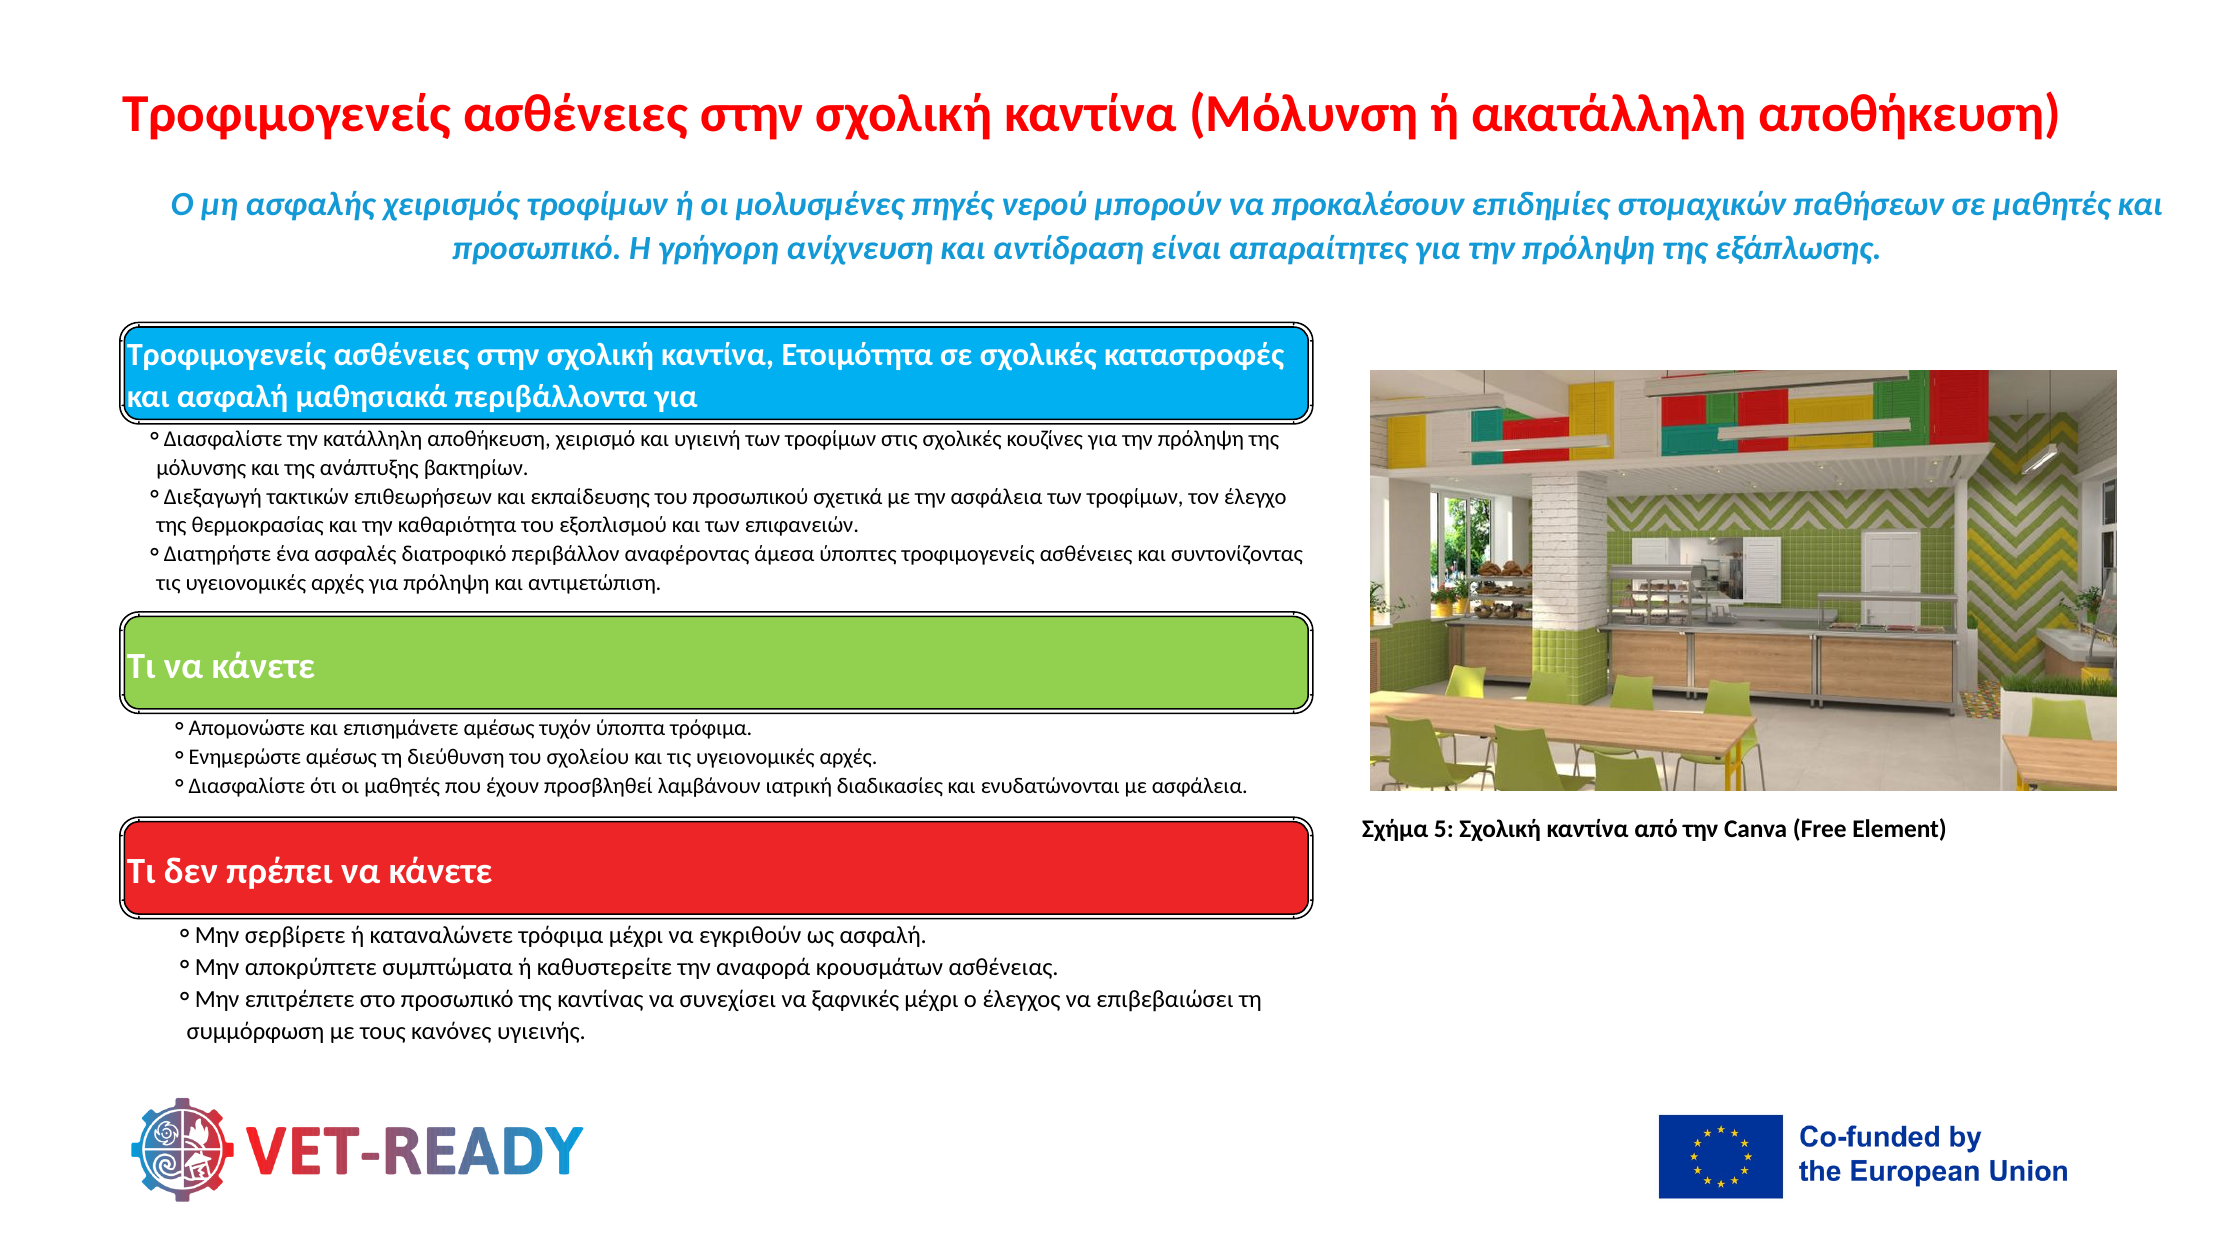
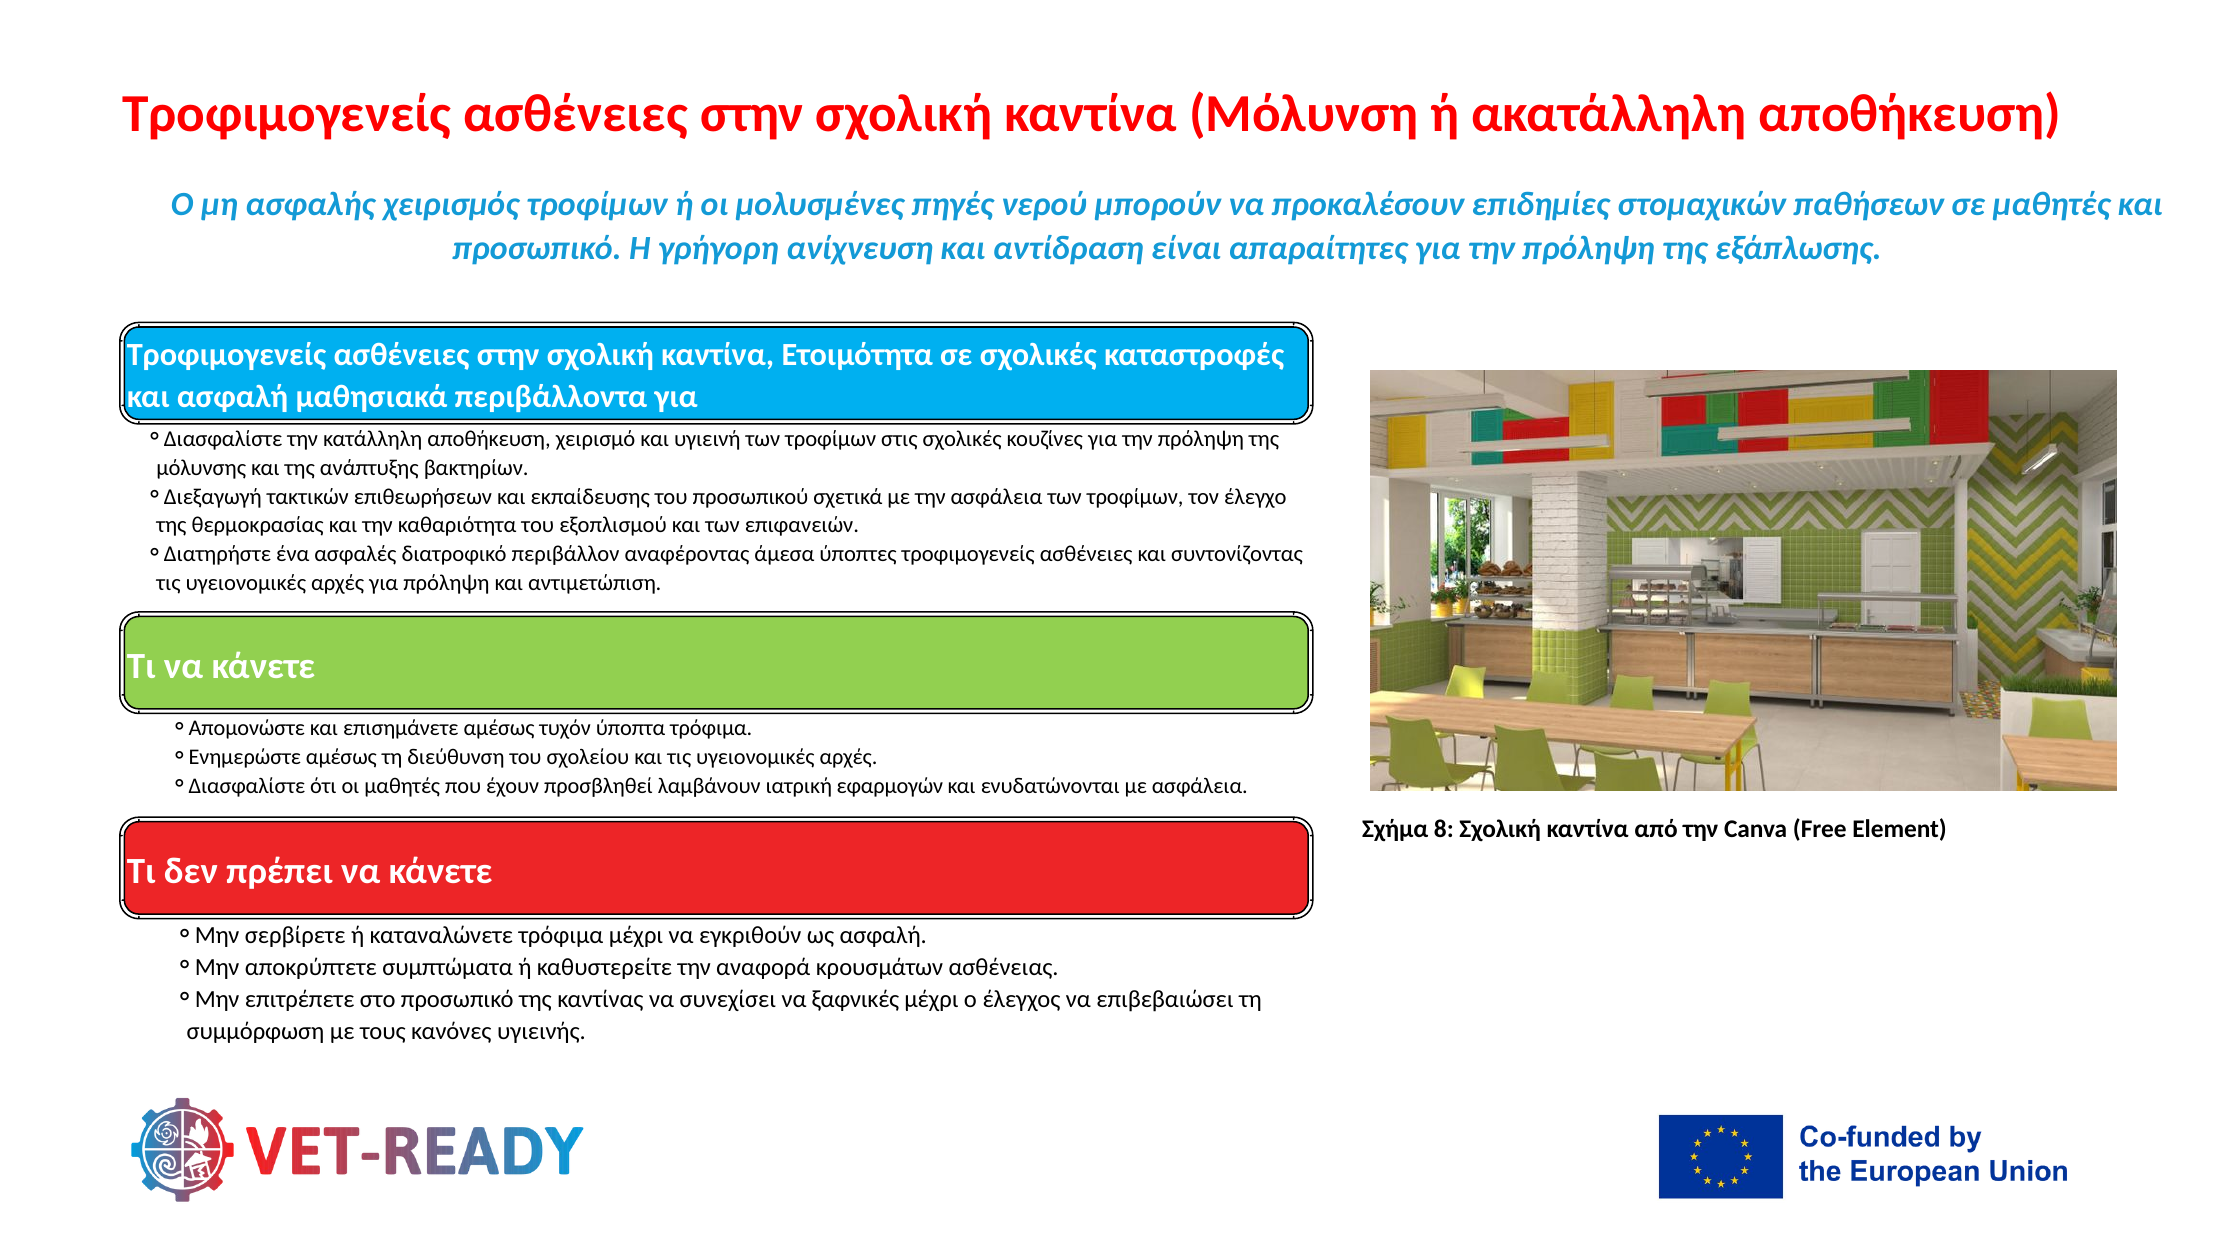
διαδικασίες: διαδικασίες -> εφαρμογών (890, 786)
5: 5 -> 8 (1444, 829)
